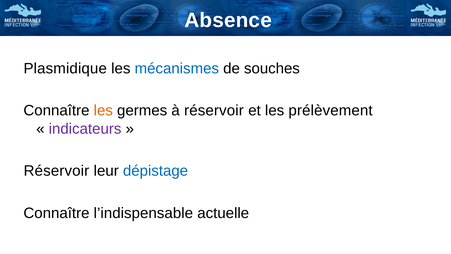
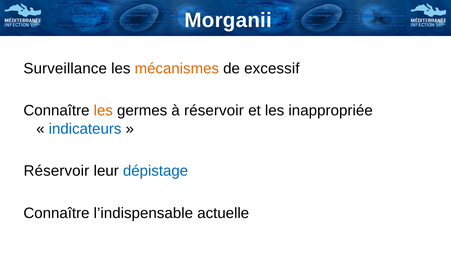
Absence: Absence -> Morganii (228, 20)
Plasmidique: Plasmidique -> Surveillance (65, 68)
mécanismes colour: blue -> orange (177, 68)
souches: souches -> excessif (272, 68)
prélèvement: prélèvement -> inappropriée (331, 111)
indicateurs colour: purple -> blue (85, 129)
